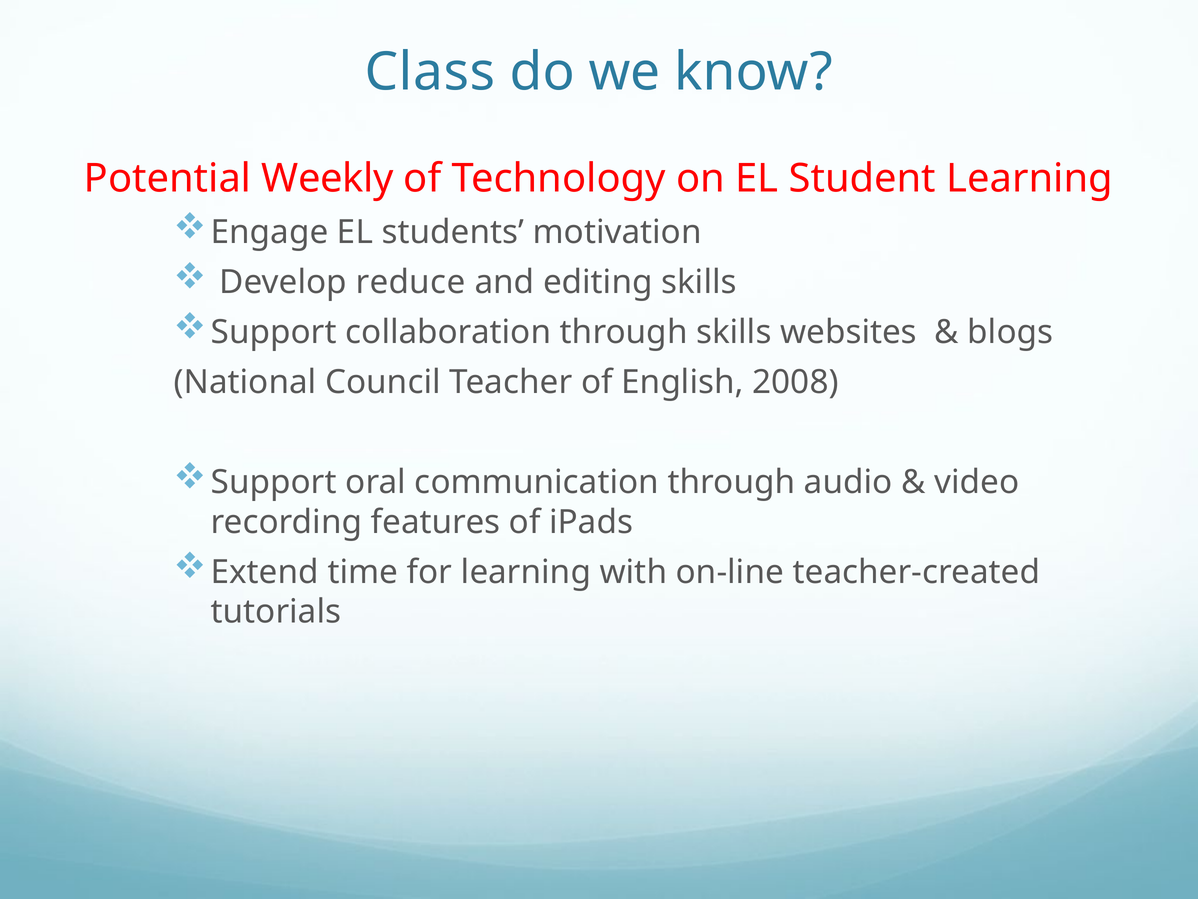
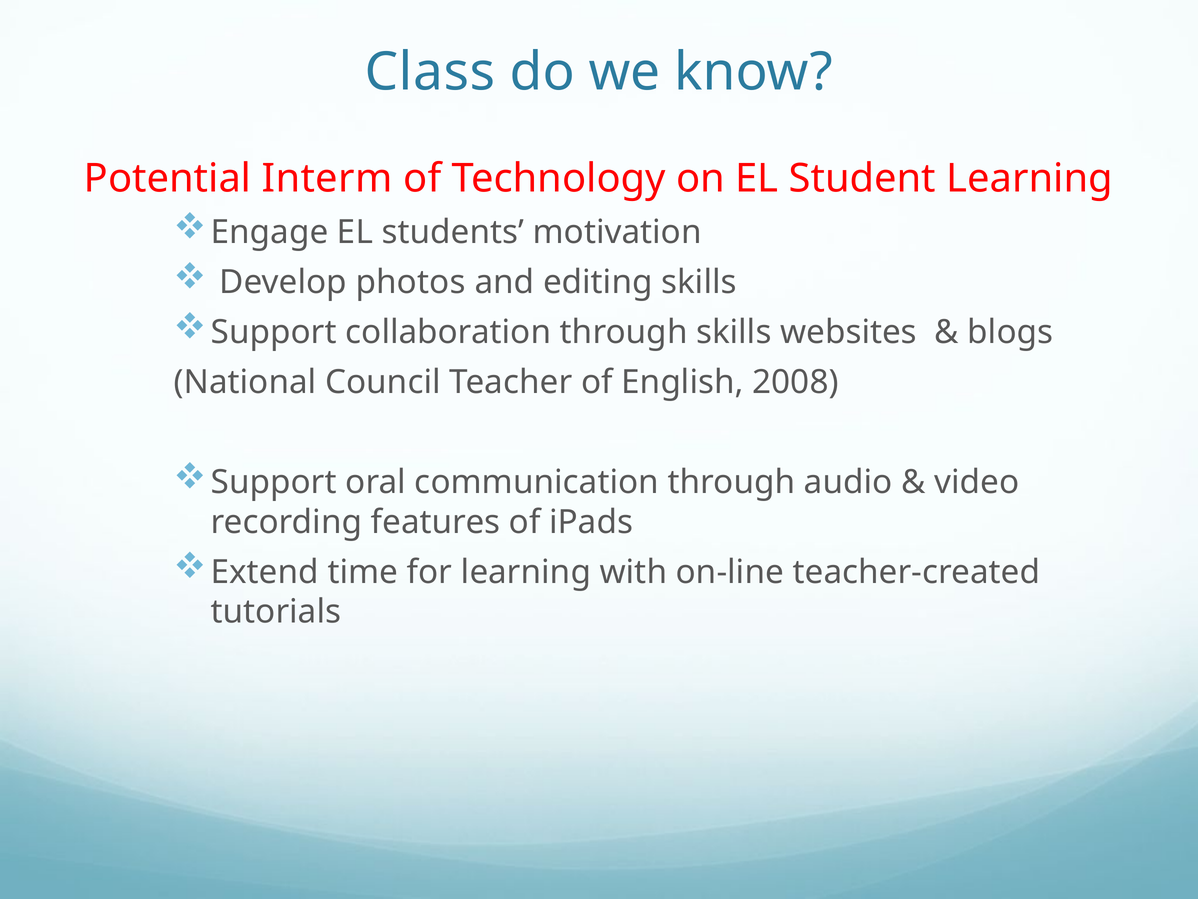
Weekly: Weekly -> Interm (327, 179)
reduce: reduce -> photos (411, 282)
